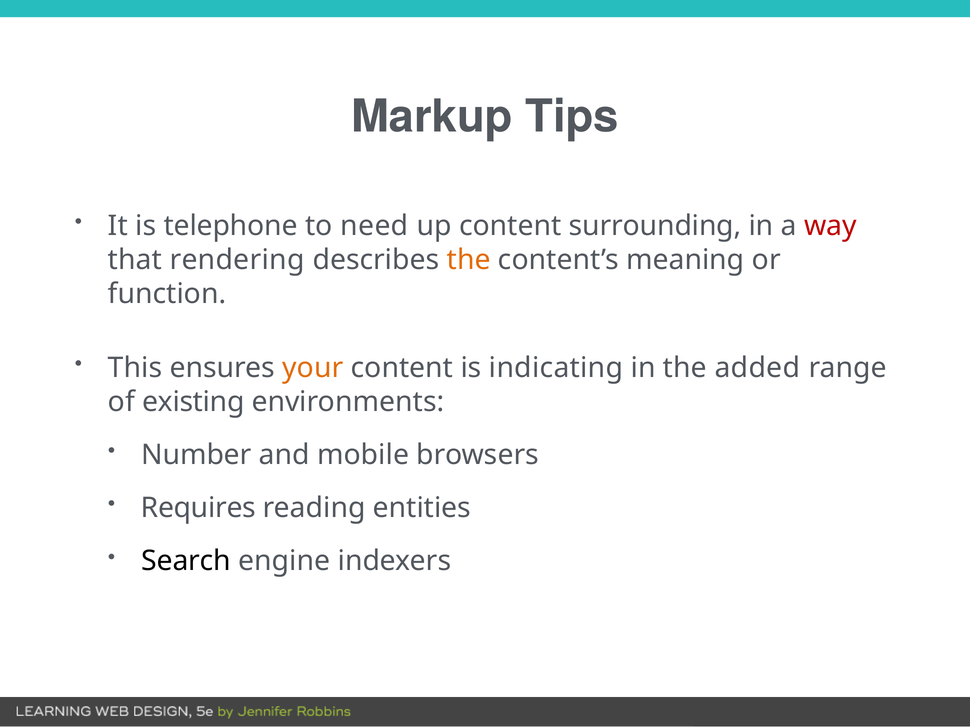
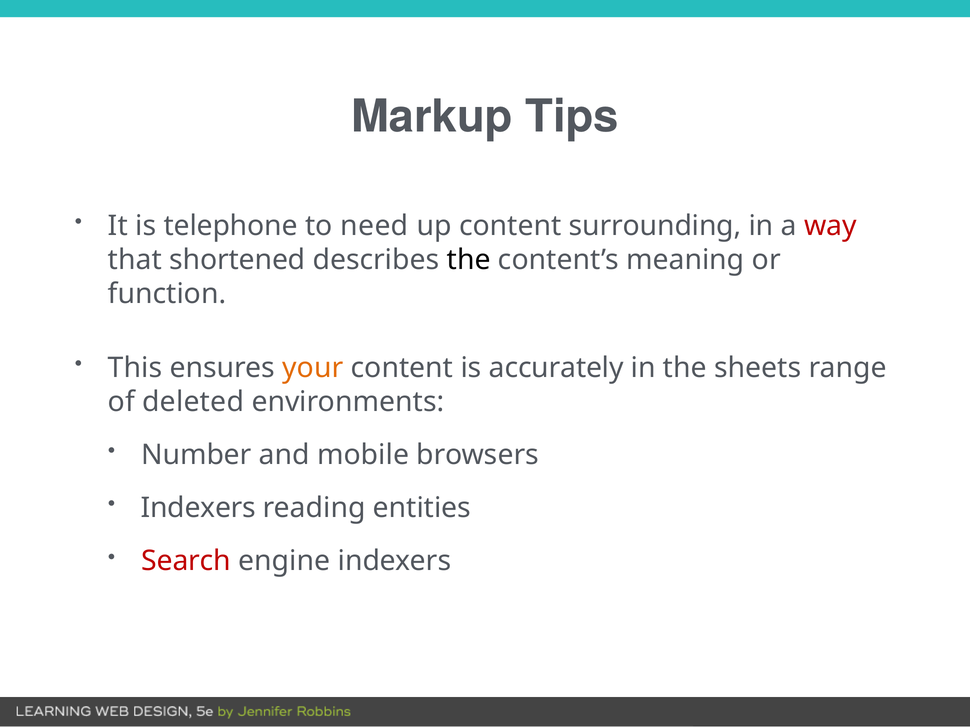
rendering: rendering -> shortened (237, 260)
the colour: orange -> black (469, 260)
indicating: indicating -> accurately (556, 368)
added: added -> sheets (758, 368)
existing: existing -> deleted (193, 402)
Requires: Requires -> Indexers (198, 508)
Search colour: black -> red (186, 561)
